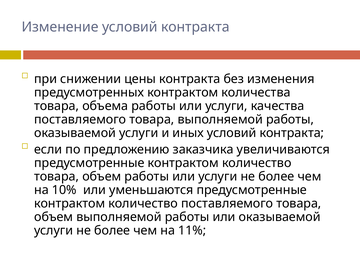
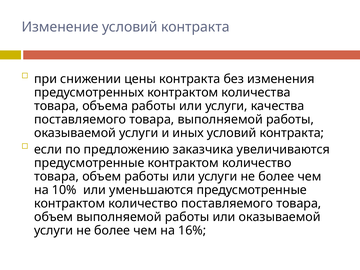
11%: 11% -> 16% (192, 230)
